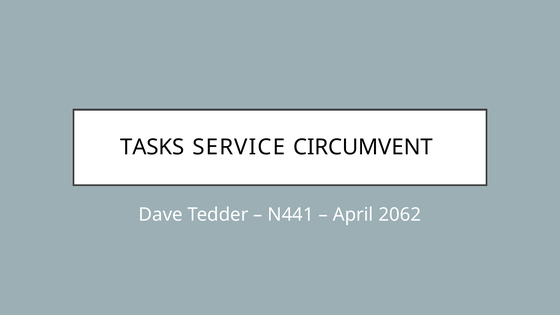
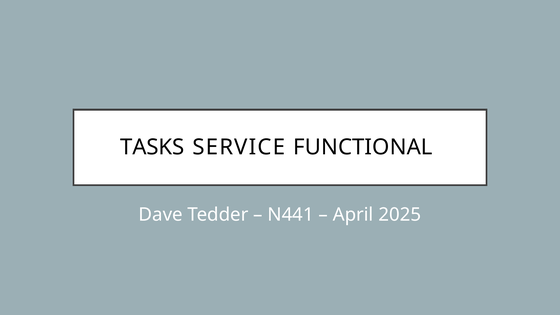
CIRCUMVENT: CIRCUMVENT -> FUNCTIONAL (363, 147)
2062: 2062 -> 2025 (400, 215)
